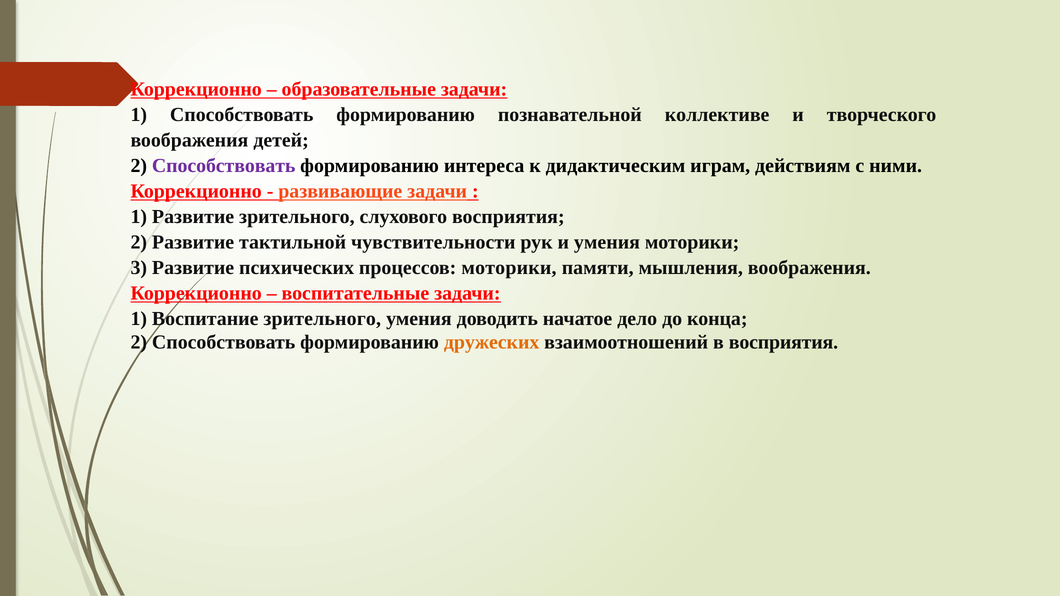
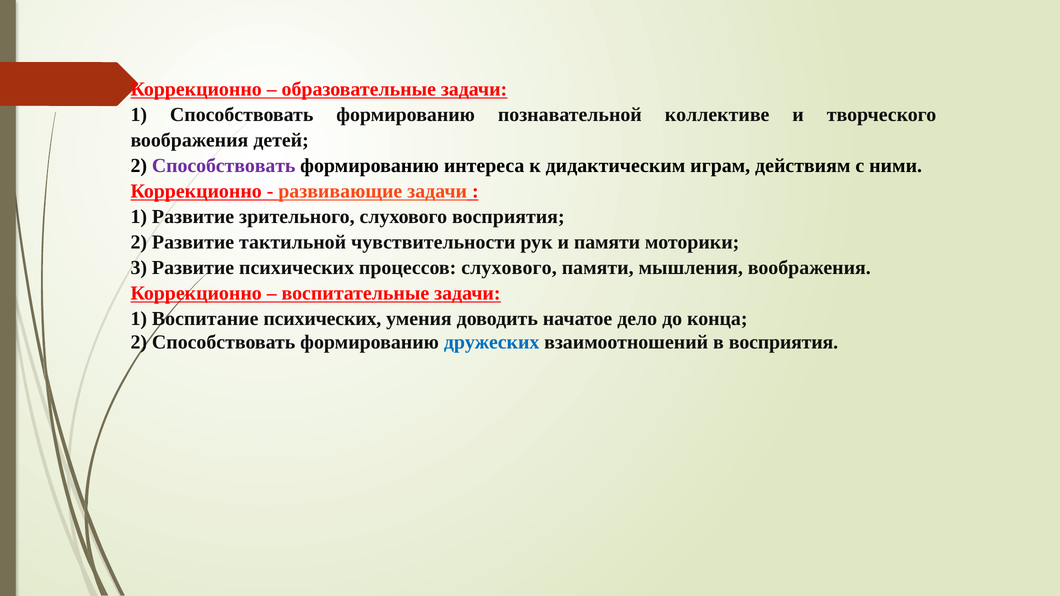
и умения: умения -> памяти (607, 242)
процессов моторики: моторики -> слухового (509, 268)
Воспитание зрительного: зрительного -> психических (322, 319)
дружеских colour: orange -> blue (492, 343)
